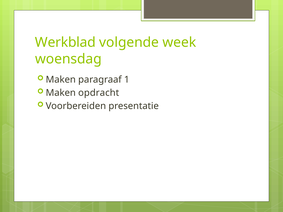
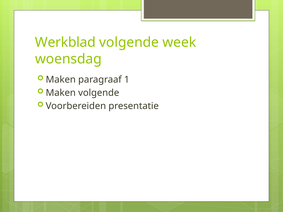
Maken opdracht: opdracht -> volgende (99, 93)
